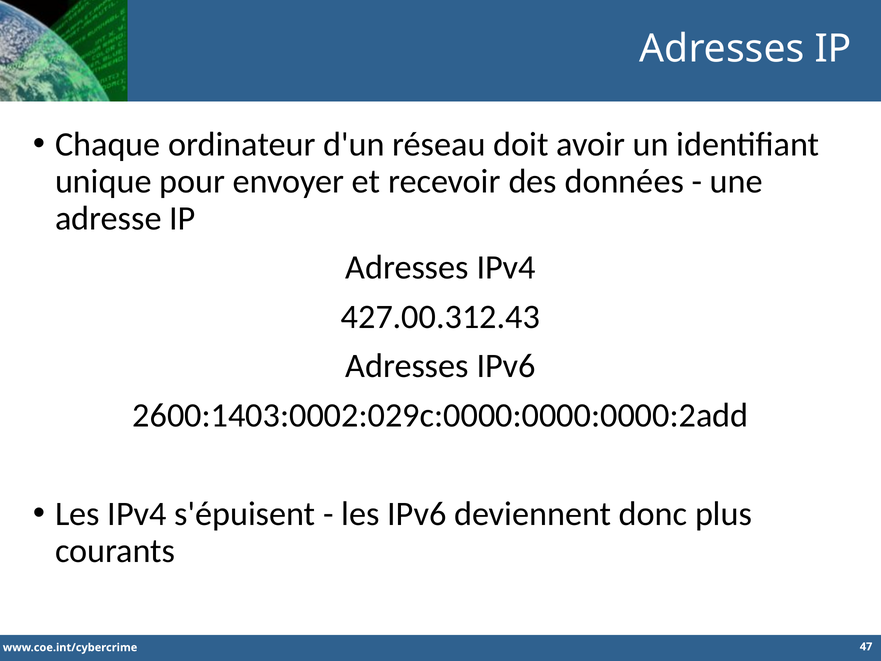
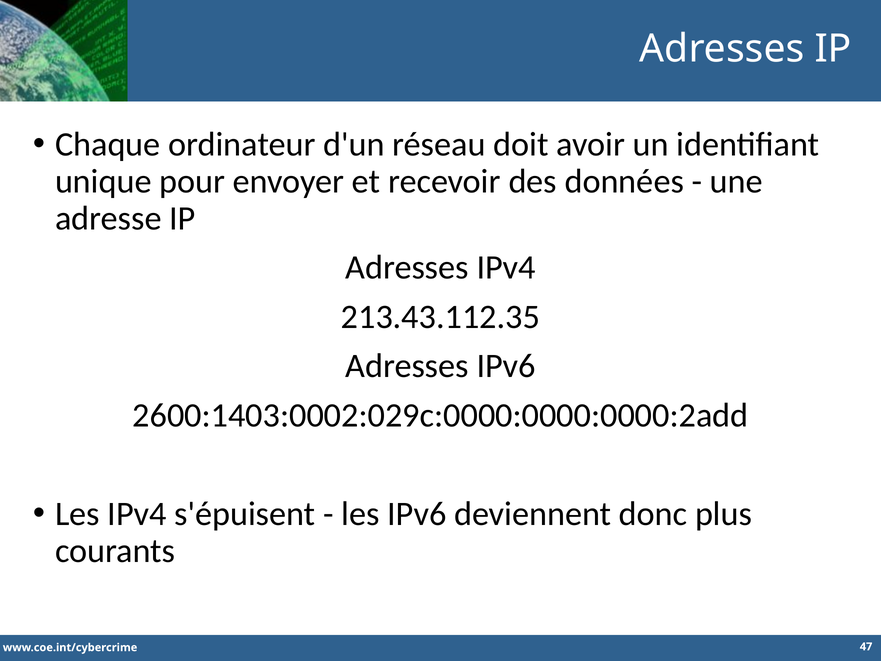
427.00.312.43: 427.00.312.43 -> 213.43.112.35 (440, 317)
